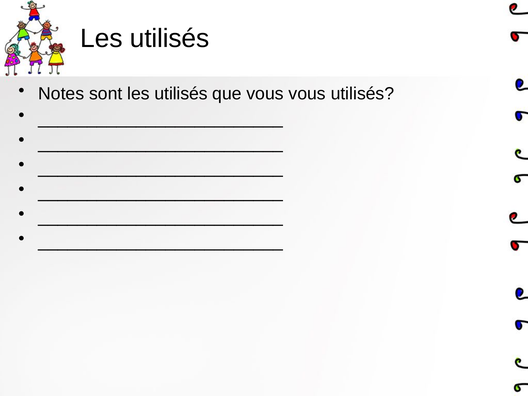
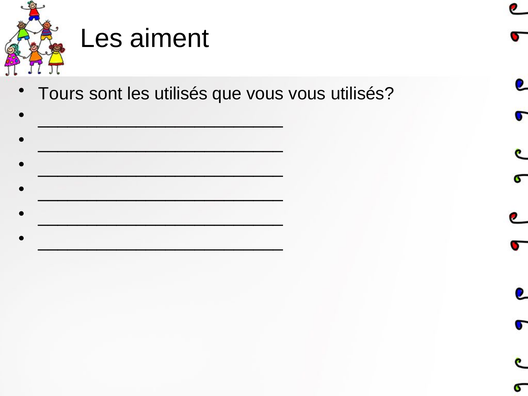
utilisés: utilisés -> aiment (170, 38)
Notes: Notes -> Tours (61, 94)
